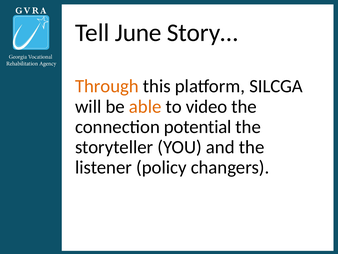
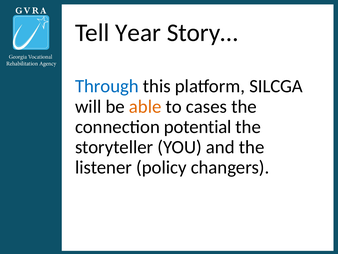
June: June -> Year (138, 33)
Through colour: orange -> blue (107, 86)
video: video -> cases (206, 106)
